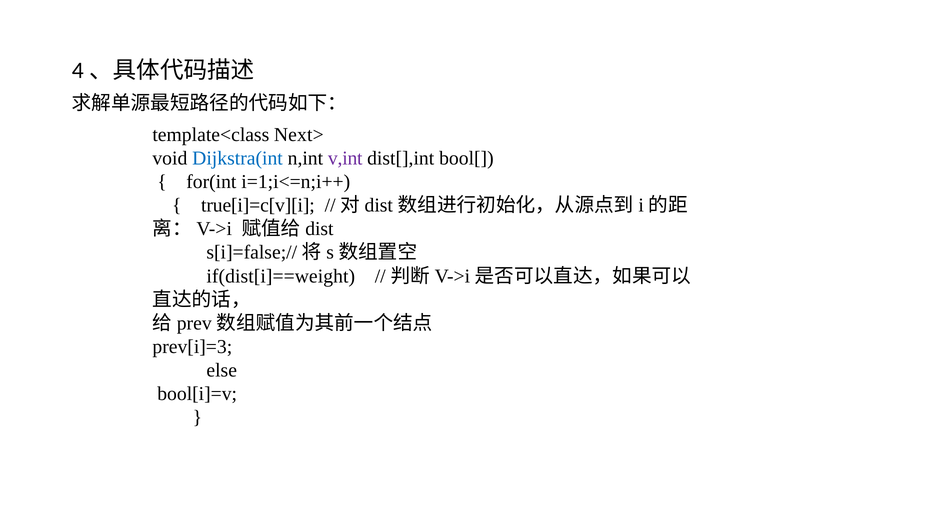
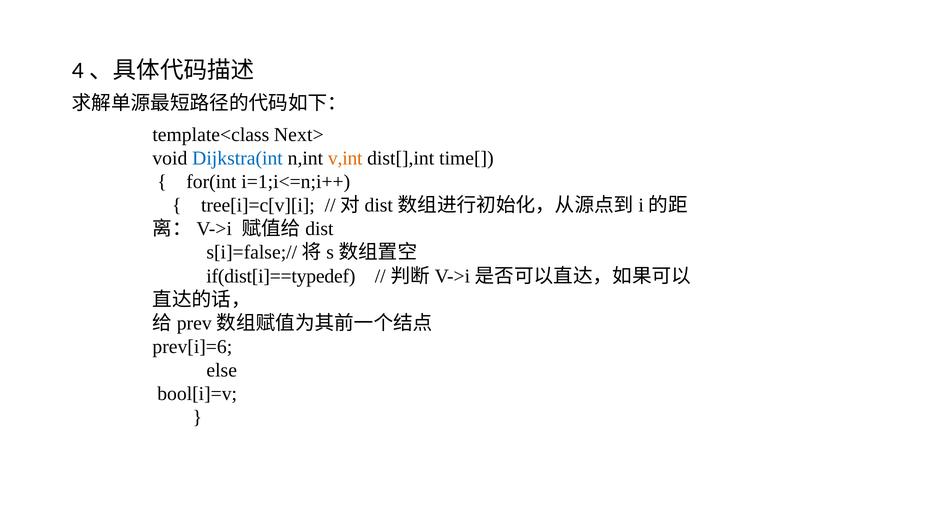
v,int colour: purple -> orange (345, 158)
bool[: bool[ -> time[ (466, 158)
true[i]=c[v][i: true[i]=c[v][i -> tree[i]=c[v][i (258, 205)
if(dist[i]==weight: if(dist[i]==weight -> if(dist[i]==typedef (281, 276)
prev[i]=3: prev[i]=3 -> prev[i]=6 (192, 347)
